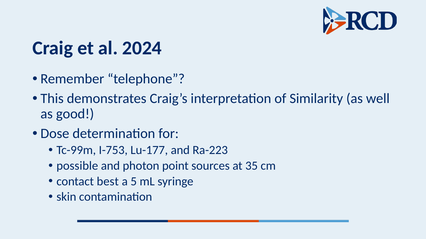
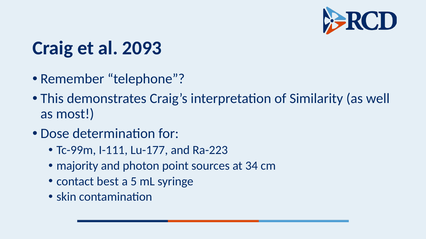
2024: 2024 -> 2093 (142, 48)
good: good -> most (75, 114)
I-753: I-753 -> I-111 (113, 151)
possible: possible -> majority (77, 166)
35: 35 -> 34 (252, 166)
